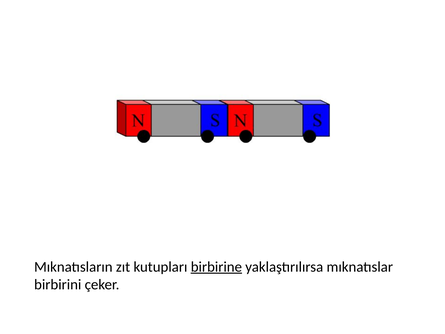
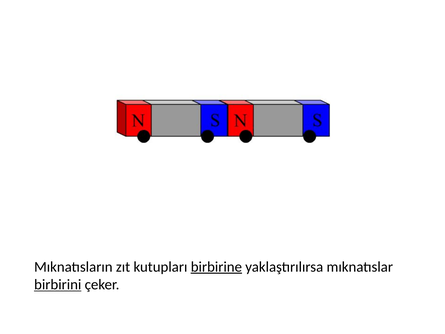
birbirini underline: none -> present (58, 284)
